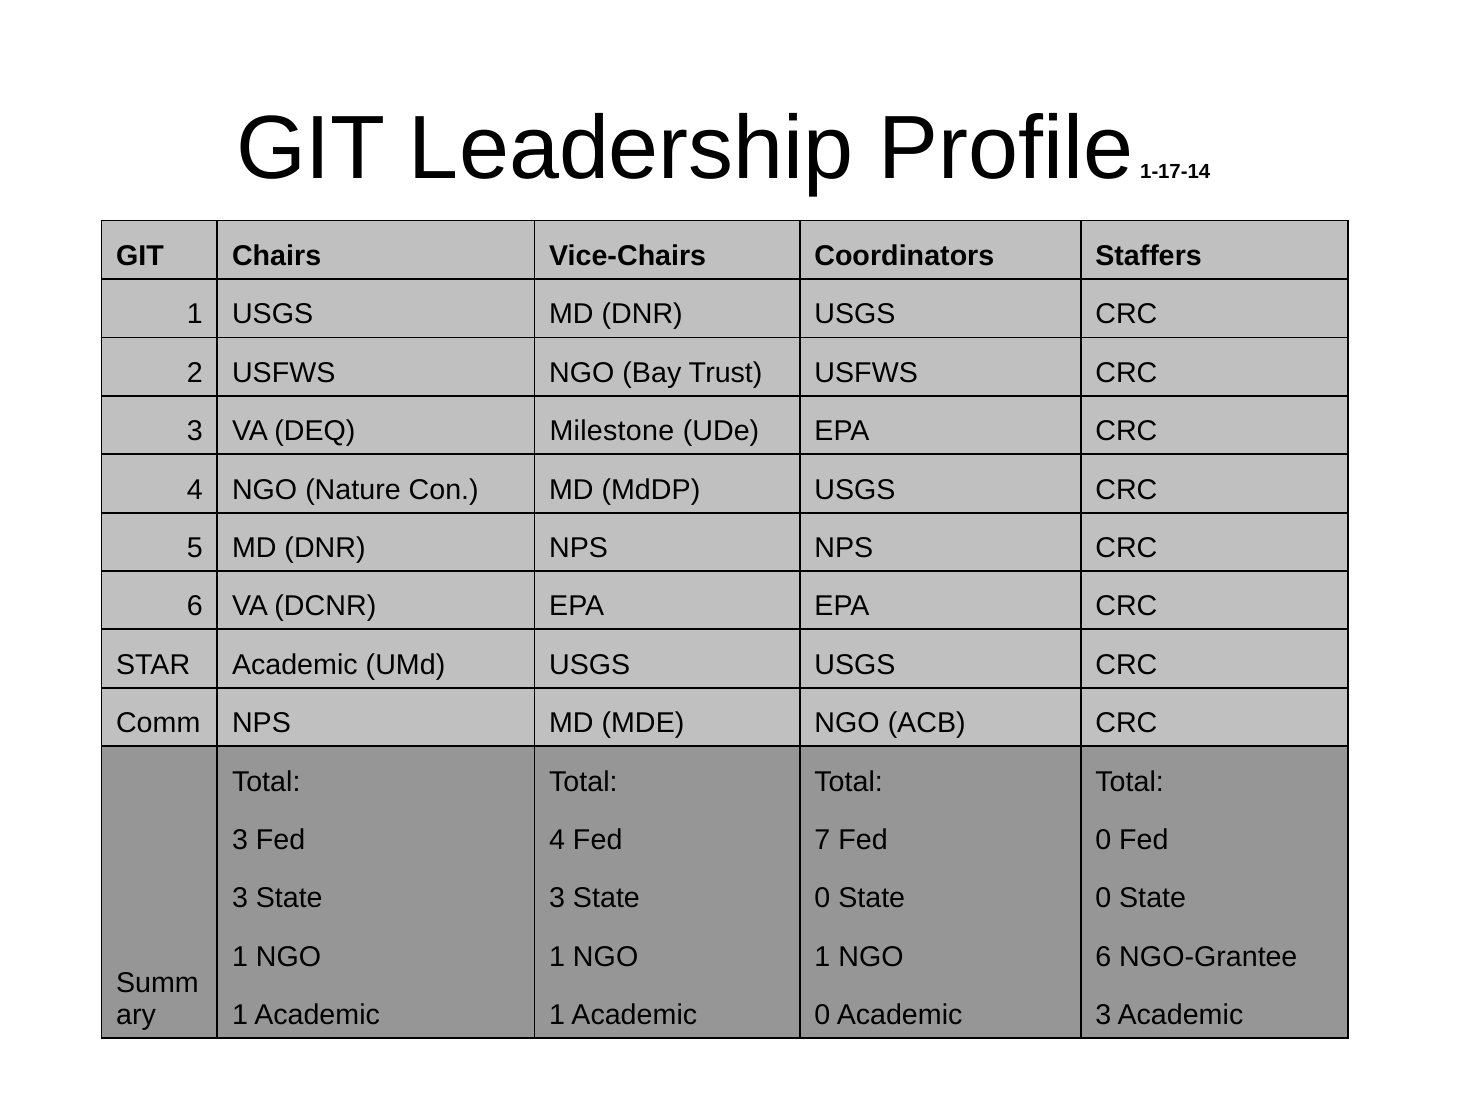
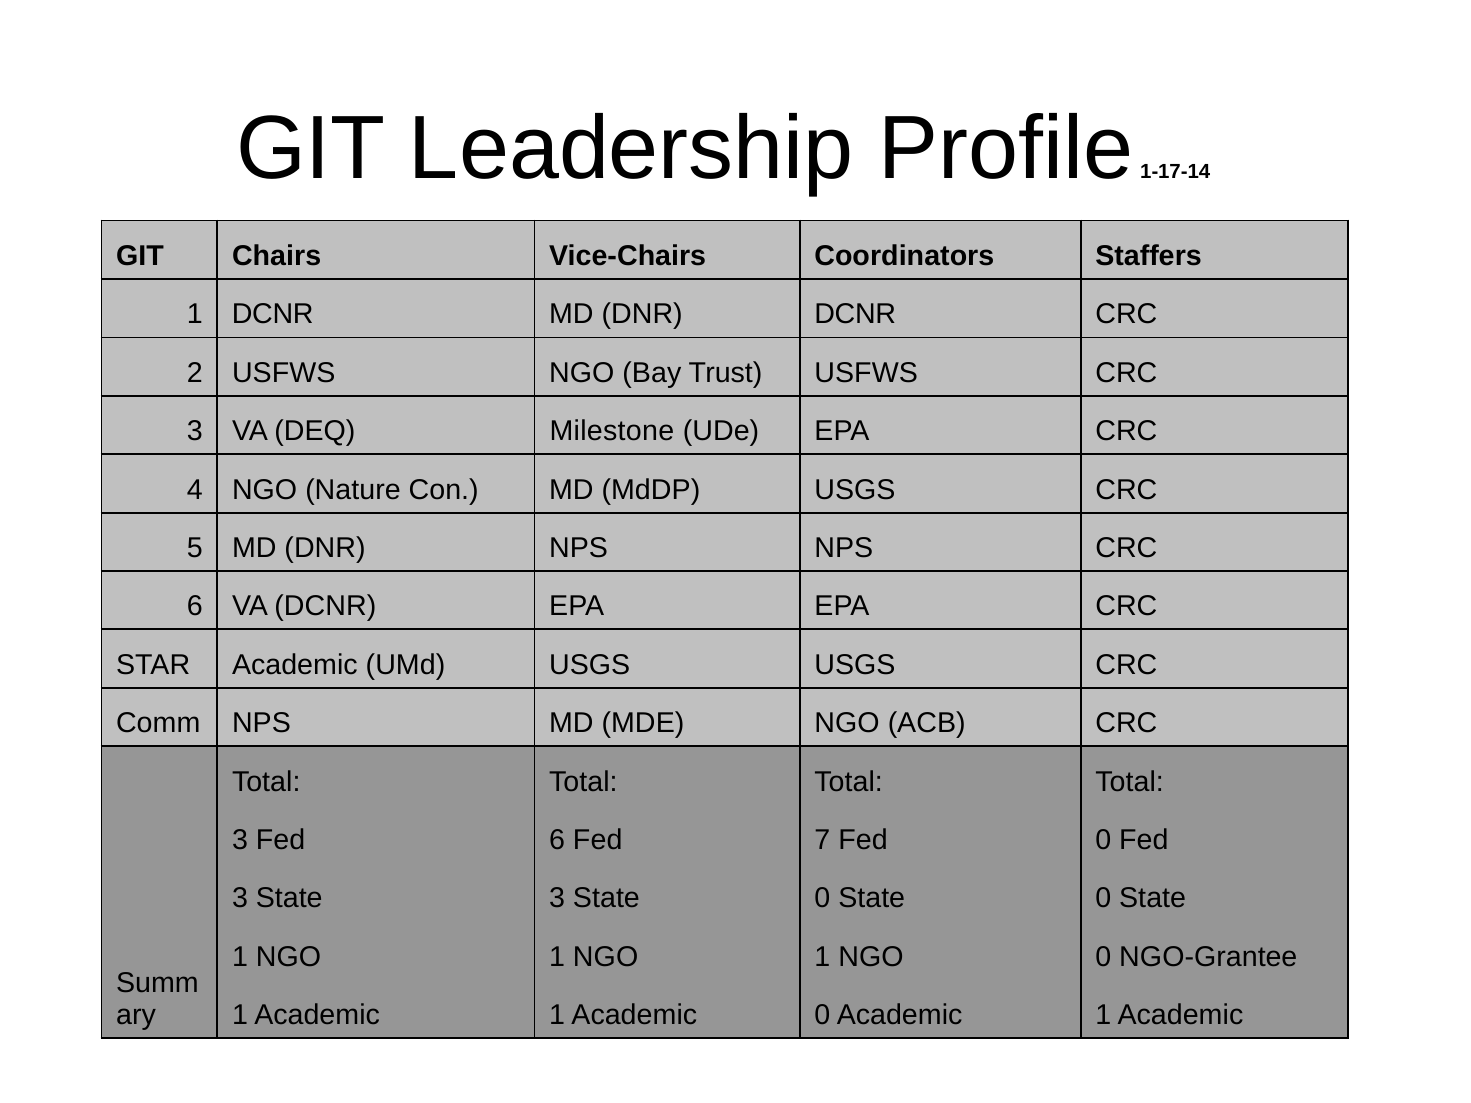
1 USGS: USGS -> DCNR (273, 315)
DNR USGS: USGS -> DCNR (855, 315)
Fed 4: 4 -> 6 (557, 840)
NGO 6: 6 -> 0 (1103, 957)
0 Academic 3: 3 -> 1 (1103, 1016)
